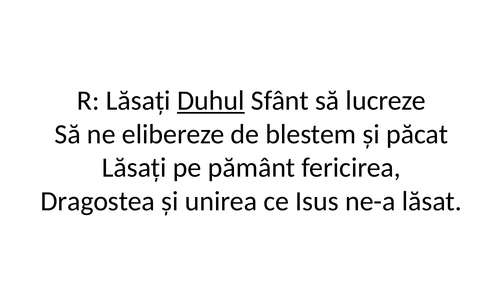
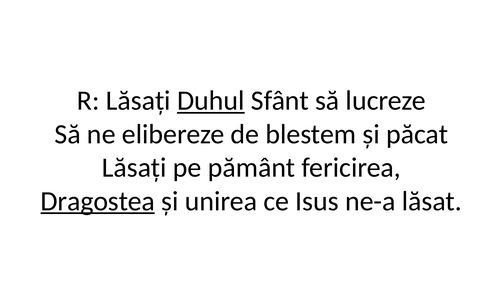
Dragostea underline: none -> present (98, 201)
